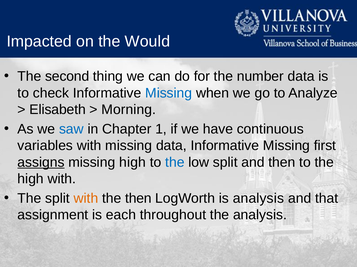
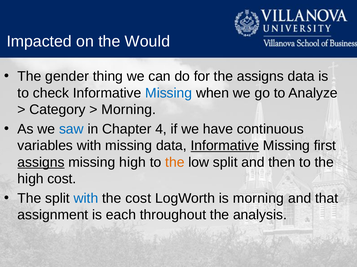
second: second -> gender (67, 77)
the number: number -> assigns (260, 77)
Elisabeth: Elisabeth -> Category (58, 110)
1: 1 -> 4 (161, 129)
Informative underline: none -> present (225, 146)
the colour: blue -> orange (175, 163)
high with: with -> cost (62, 179)
with colour: orange -> blue (86, 199)
the then: then -> cost (138, 199)
is analysis: analysis -> morning (258, 199)
